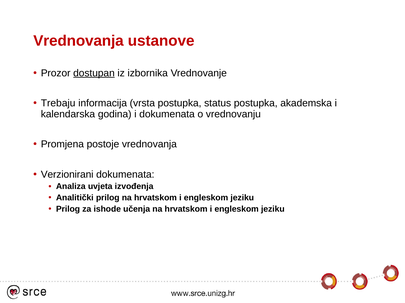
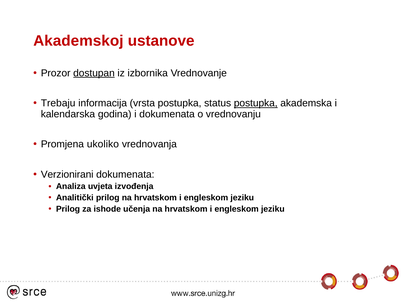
Vrednovanja: Vrednovanja -> Akademskoj (78, 41)
postupka underline: none -> present (256, 104)
postoje: postoje -> ukoliko (103, 145)
